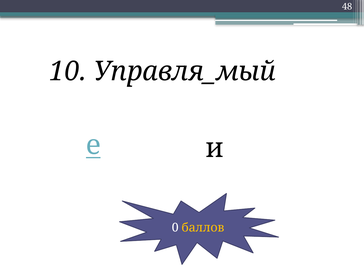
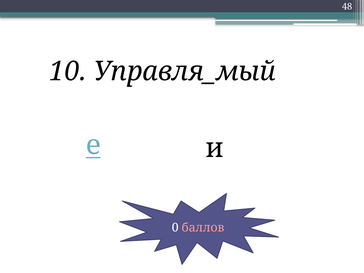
баллов colour: yellow -> pink (203, 228)
